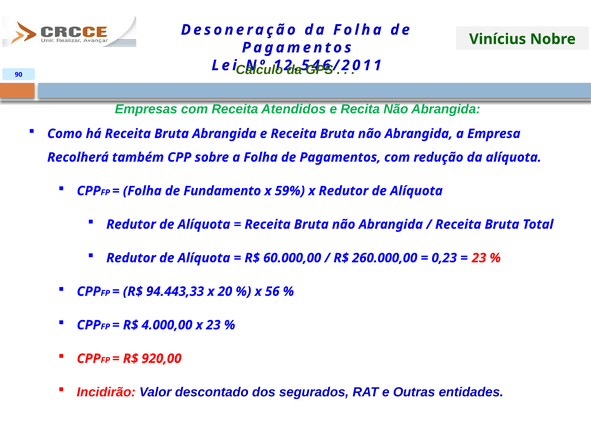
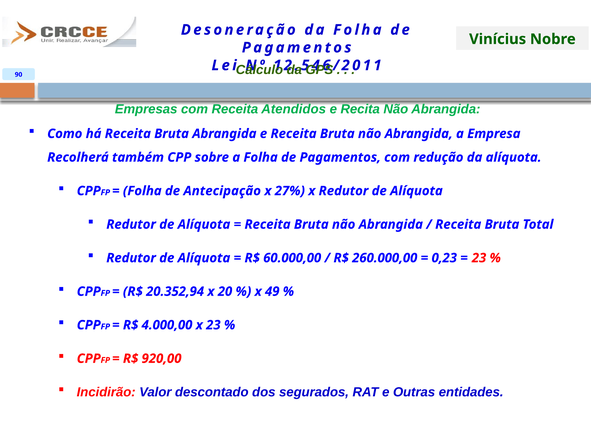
Fundamento: Fundamento -> Antecipação (222, 191)
59%: 59% -> 27% (290, 191)
94.443,33: 94.443,33 -> 20.352,94 (175, 291)
56: 56 -> 49 (272, 291)
